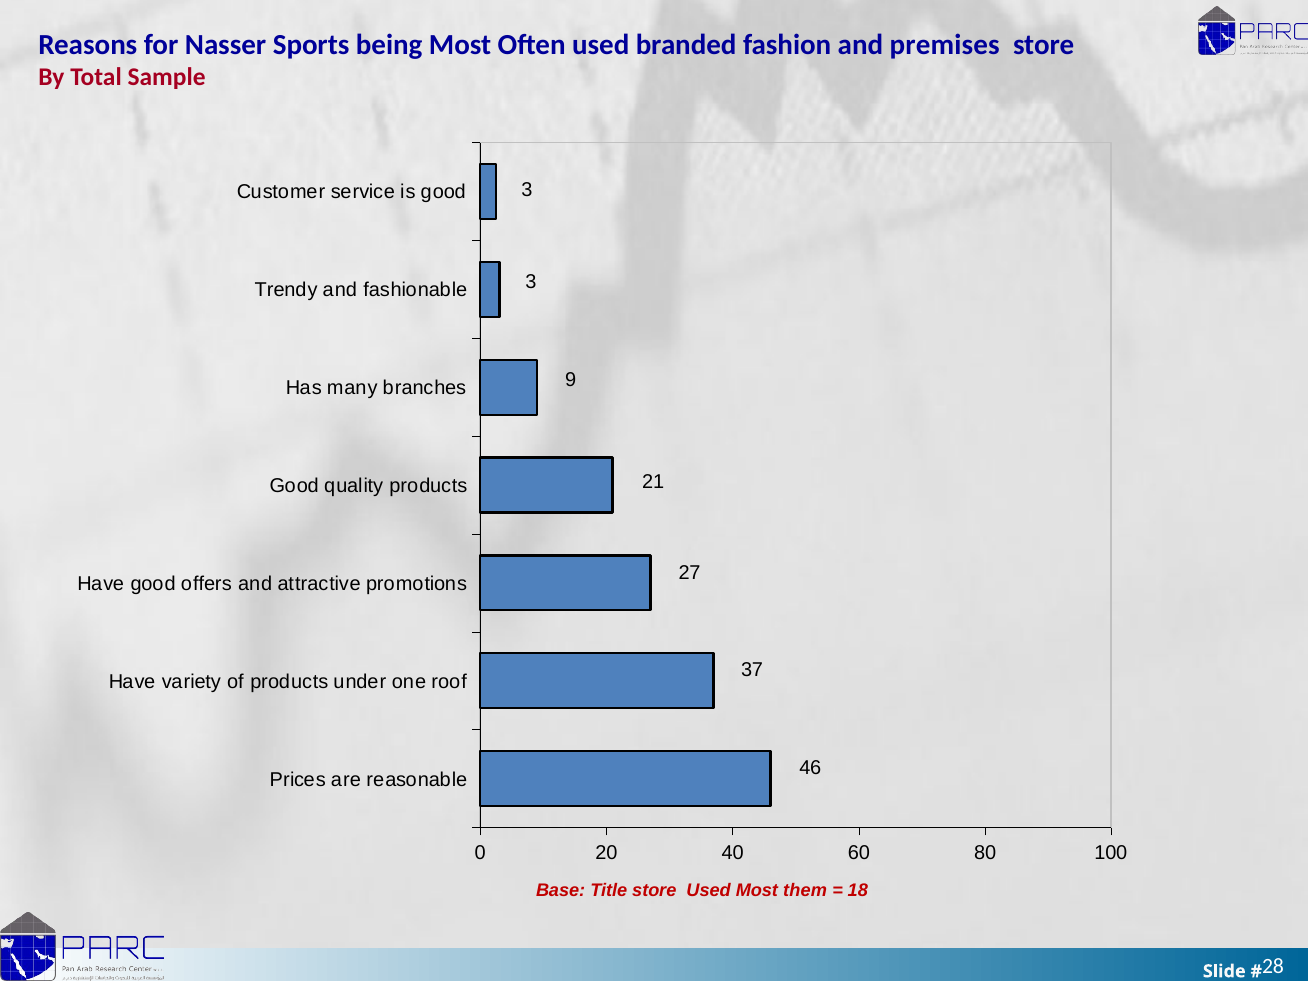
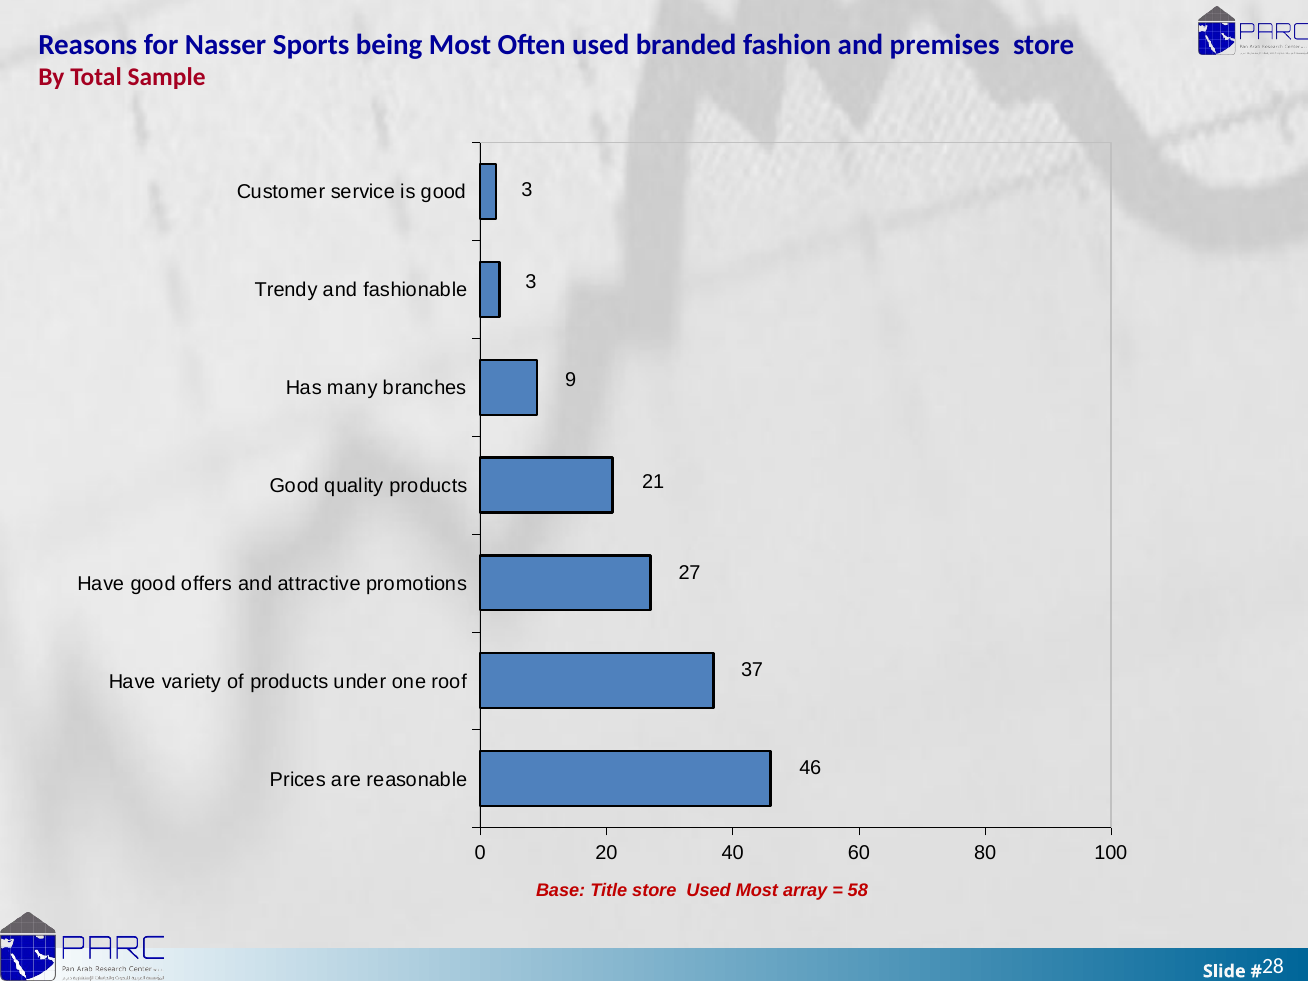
them: them -> array (805, 891)
18: 18 -> 58 (858, 891)
